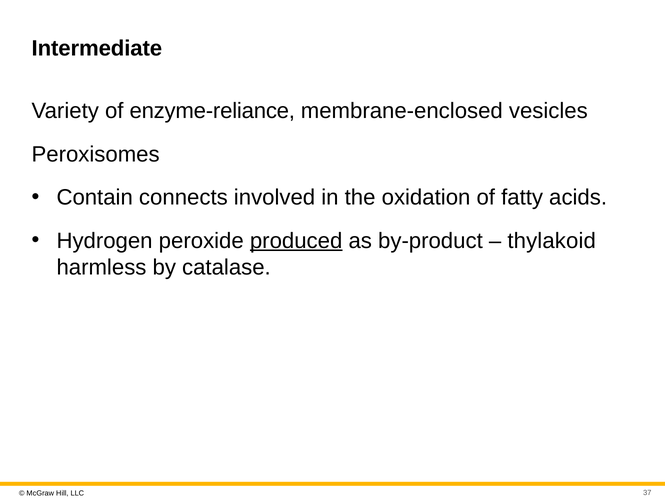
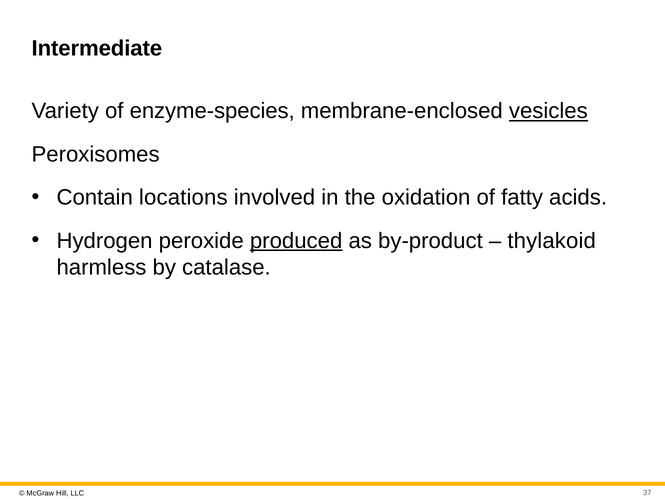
enzyme-reliance: enzyme-reliance -> enzyme-species (212, 111)
vesicles underline: none -> present (548, 111)
connects: connects -> locations (183, 197)
